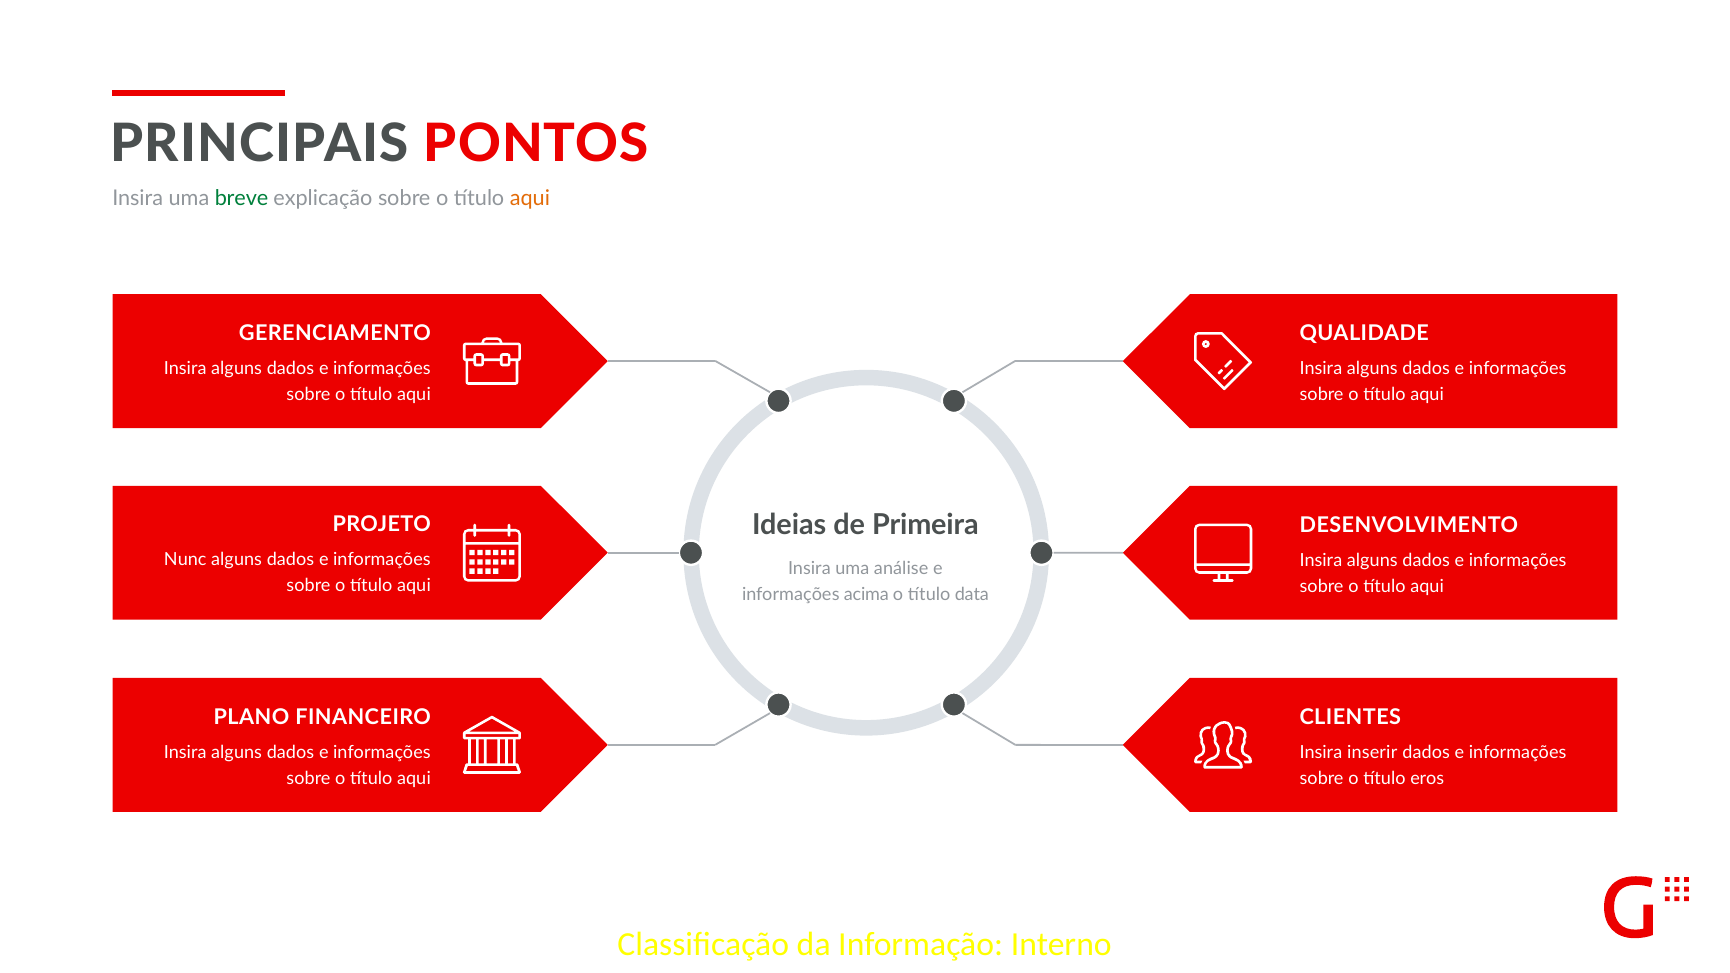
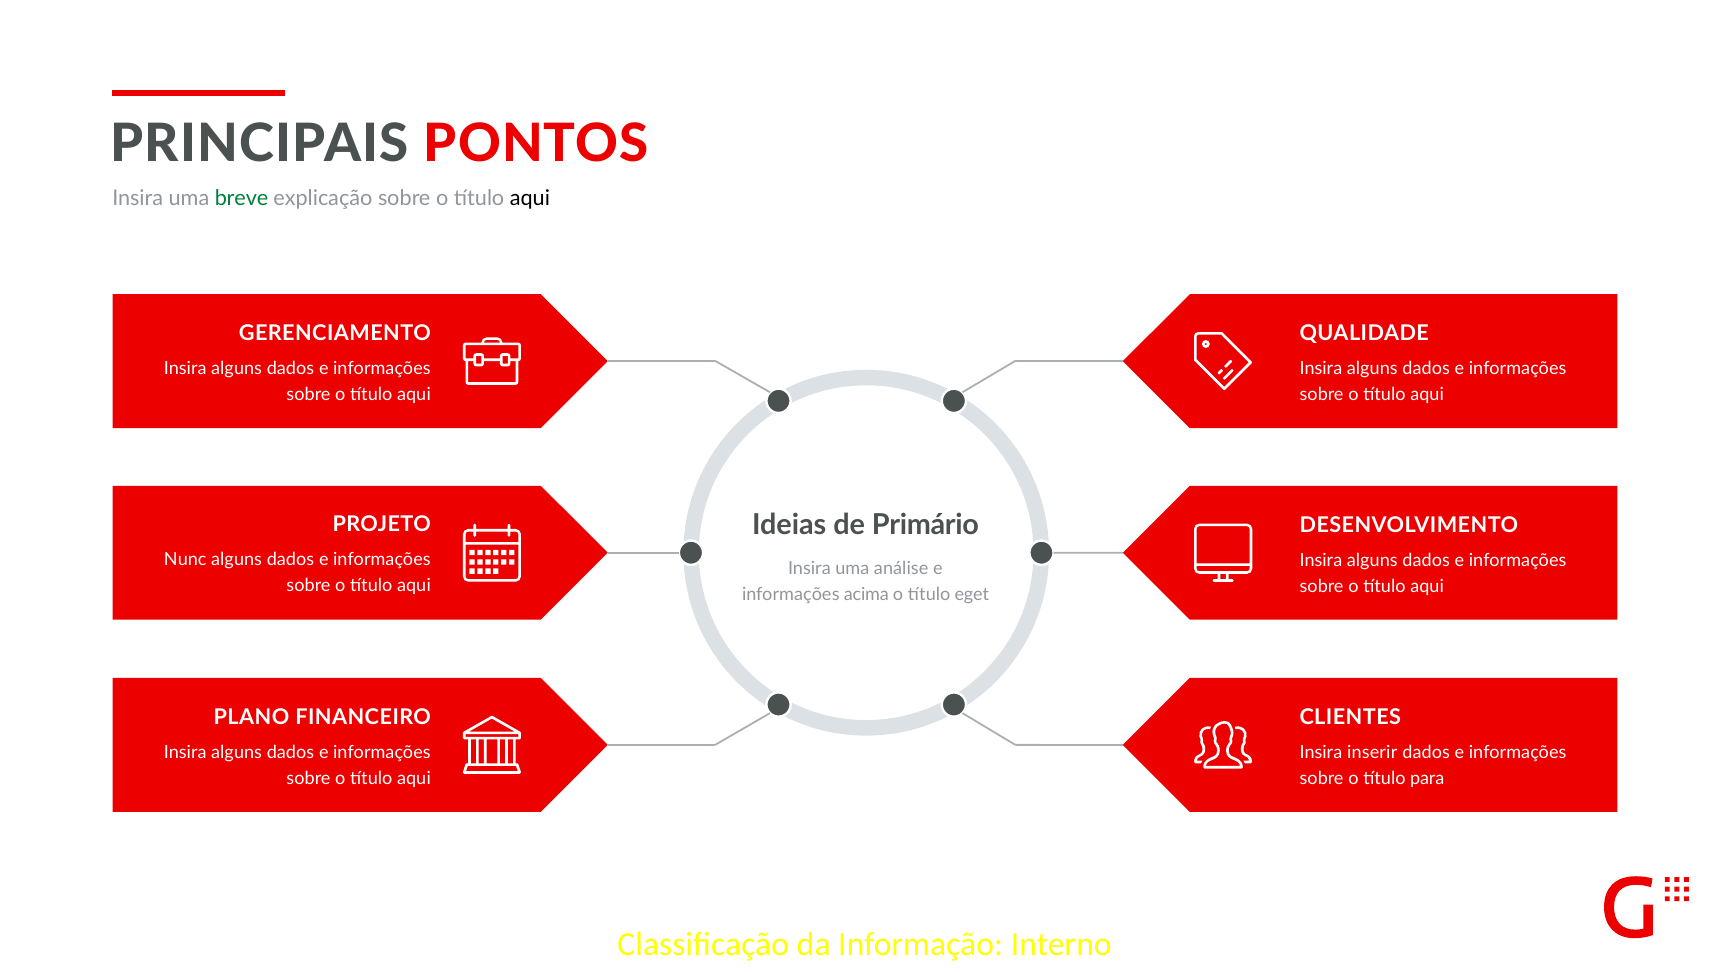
aqui colour: orange -> black (530, 199)
Primeira: Primeira -> Primário (925, 525)
data: data -> eget (972, 595)
eros: eros -> para (1427, 779)
